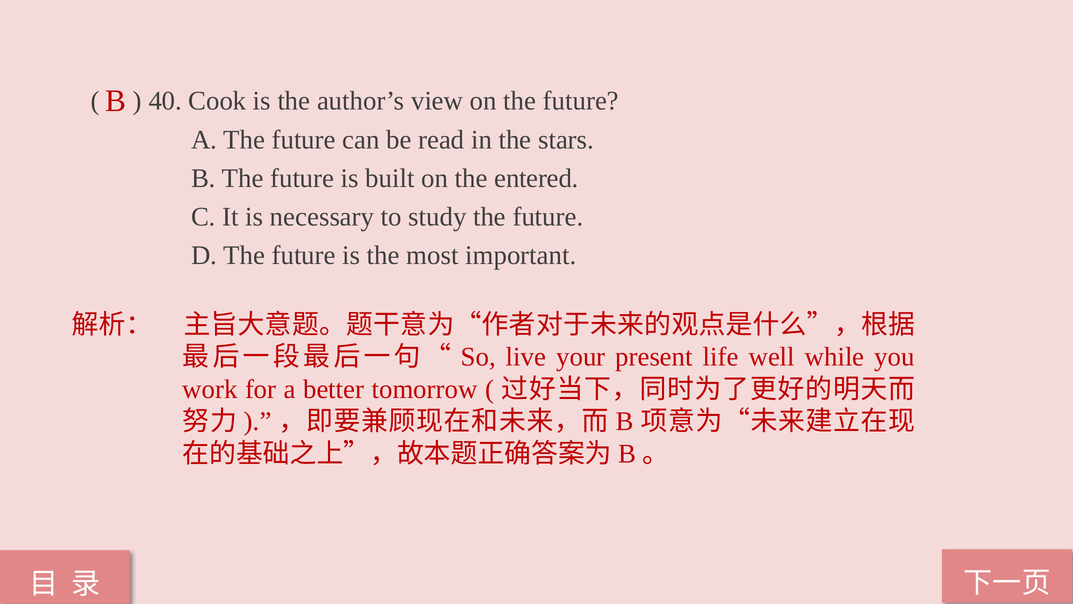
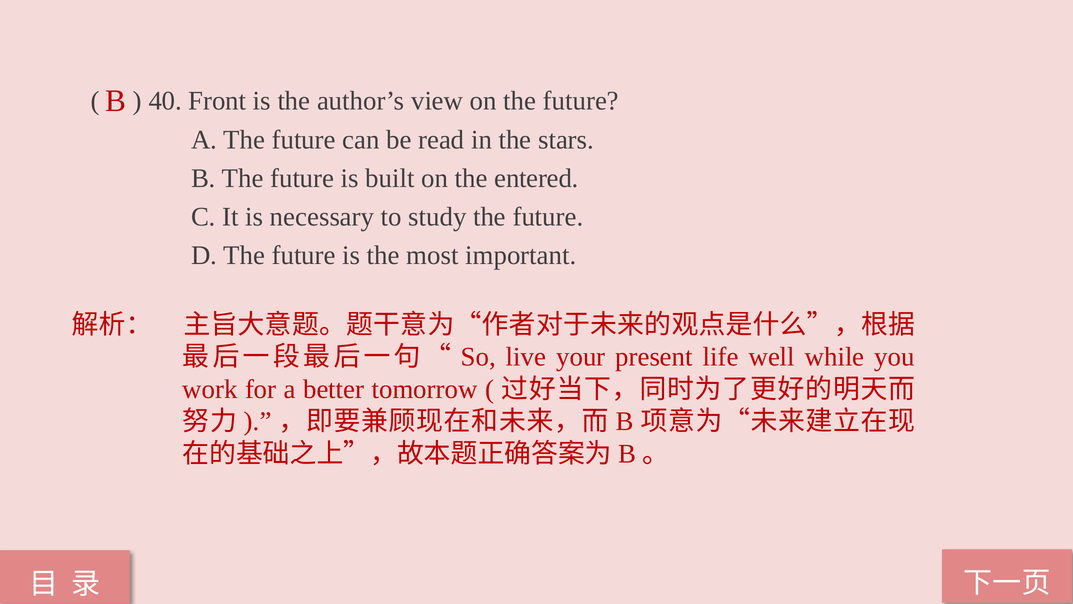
Cook: Cook -> Front (217, 101)
